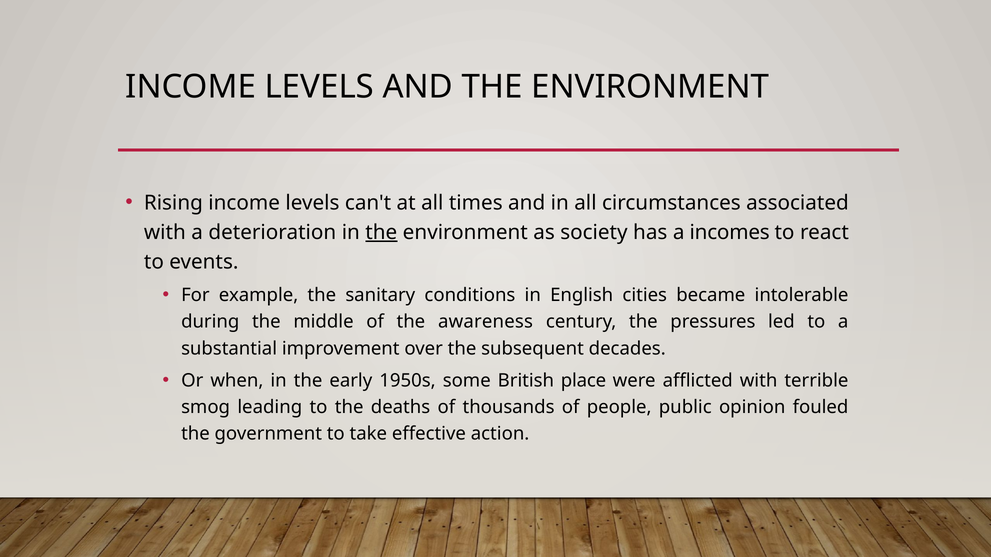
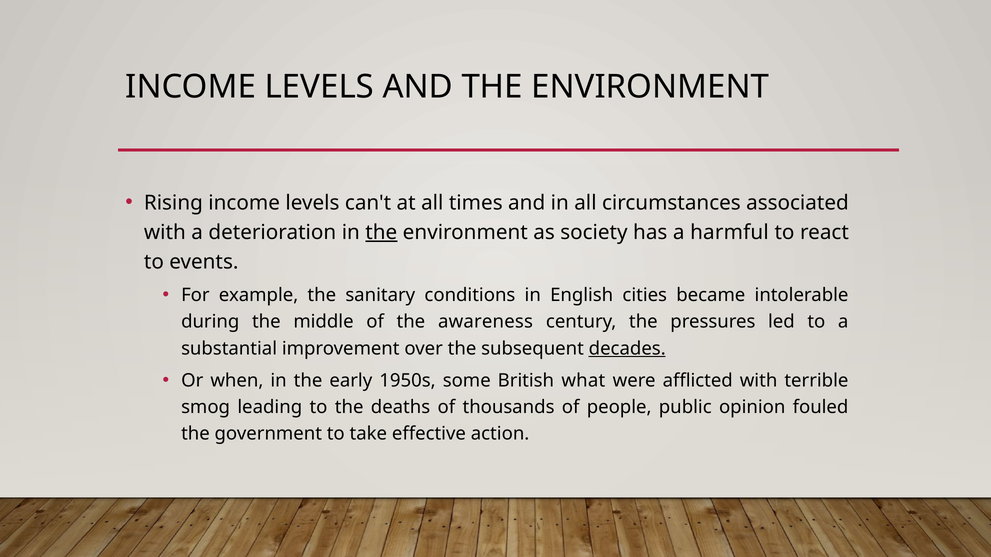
incomes: incomes -> harmful (729, 233)
decades underline: none -> present (627, 349)
place: place -> what (583, 381)
